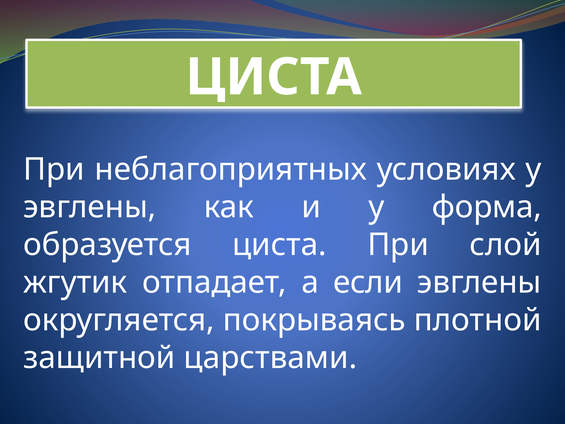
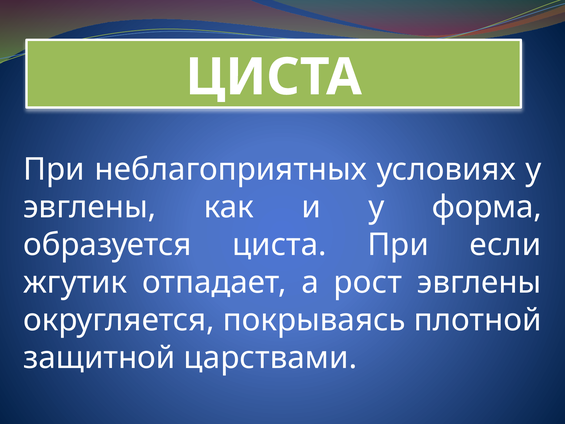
слой: слой -> если (505, 245)
если: если -> рост (368, 282)
